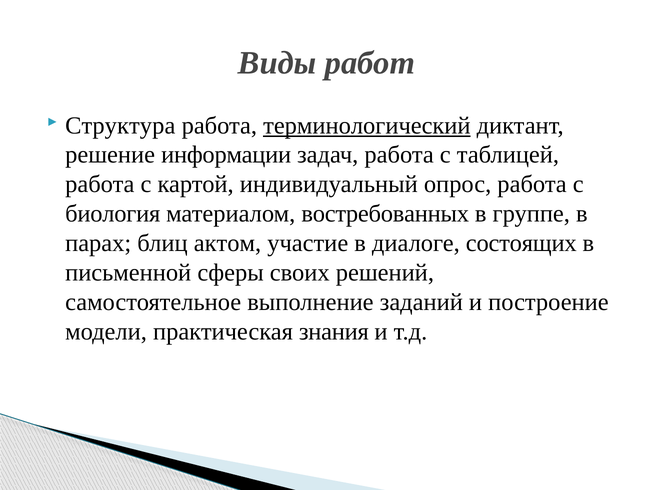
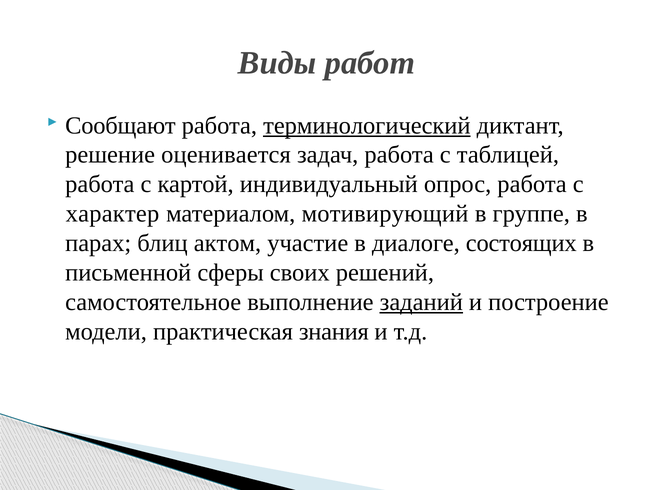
Структура: Структура -> Сообщают (120, 125)
информации: информации -> оценивается (226, 155)
биология: биология -> характер (112, 214)
востребованных: востребованных -> мотивирующий (385, 214)
заданий underline: none -> present (421, 302)
